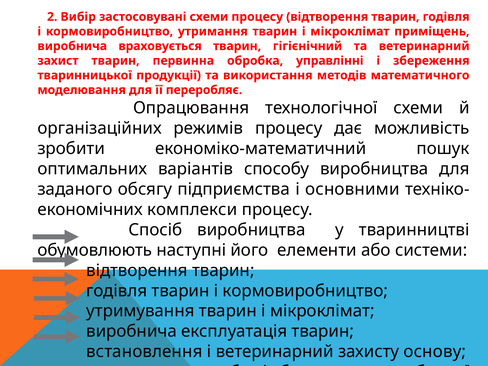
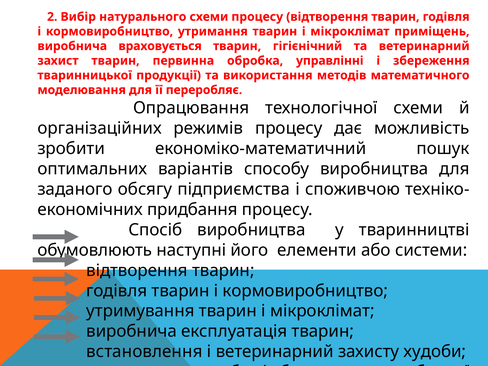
застосовувані: застосовувані -> натурального (143, 17)
основними: основними -> споживчою (353, 189)
комплекси: комплекси -> придбання (192, 209)
основу: основу -> худоби (435, 352)
